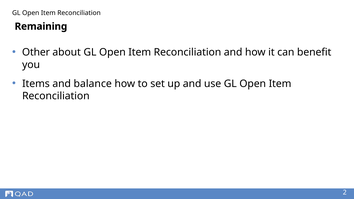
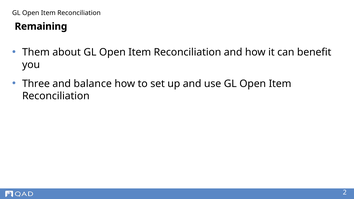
Other: Other -> Them (36, 52)
Items: Items -> Three (36, 84)
